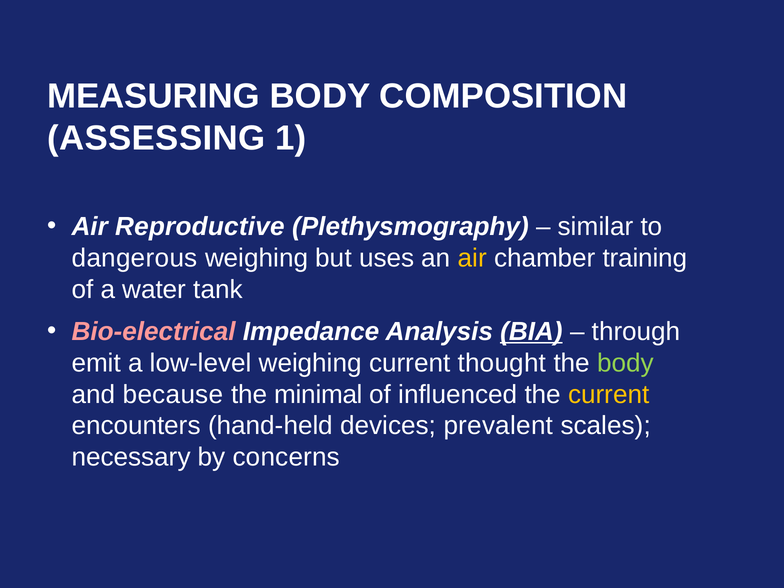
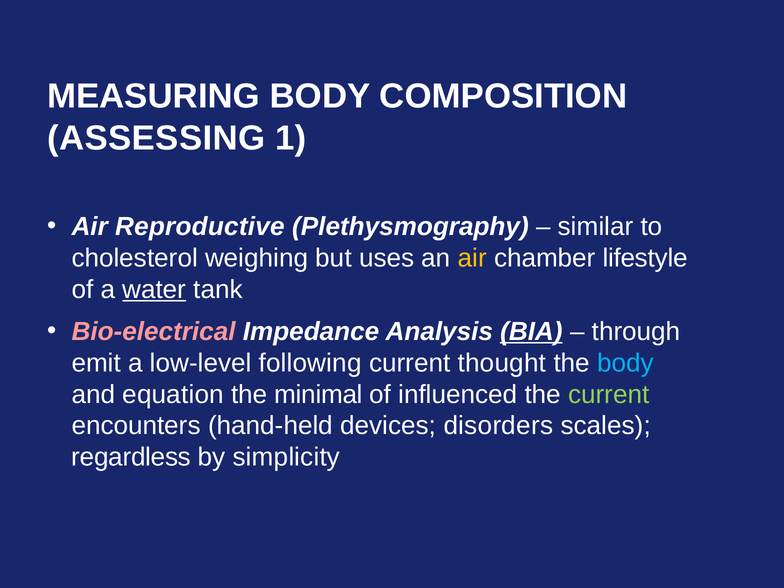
dangerous: dangerous -> cholesterol (135, 258)
training: training -> lifestyle (645, 258)
water underline: none -> present (154, 289)
low-level weighing: weighing -> following (310, 363)
body colour: light green -> light blue (625, 363)
because: because -> equation (173, 394)
current colour: yellow -> light green (609, 394)
prevalent: prevalent -> disorders (498, 426)
necessary: necessary -> regardless (131, 457)
concerns: concerns -> simplicity (286, 457)
